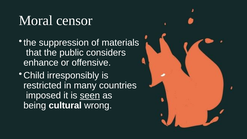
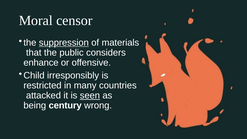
suppression underline: none -> present (64, 43)
imposed: imposed -> attacked (43, 95)
cultural: cultural -> century (65, 105)
